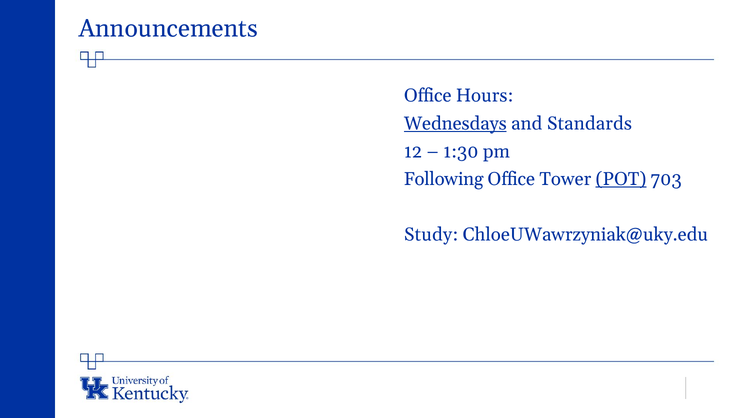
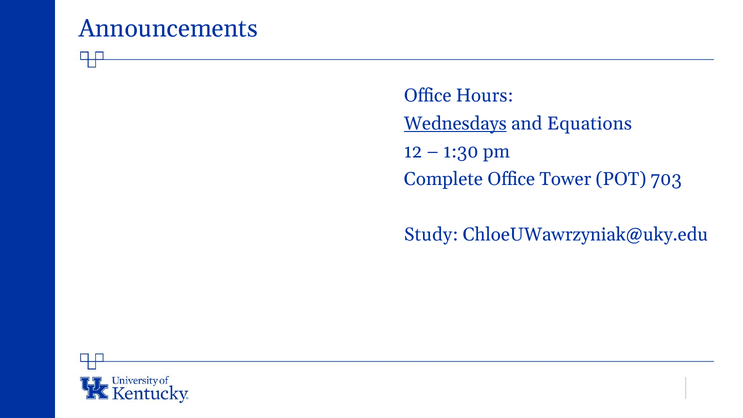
Standards: Standards -> Equations (589, 124)
Following: Following -> Complete (443, 179)
POT underline: present -> none (621, 179)
